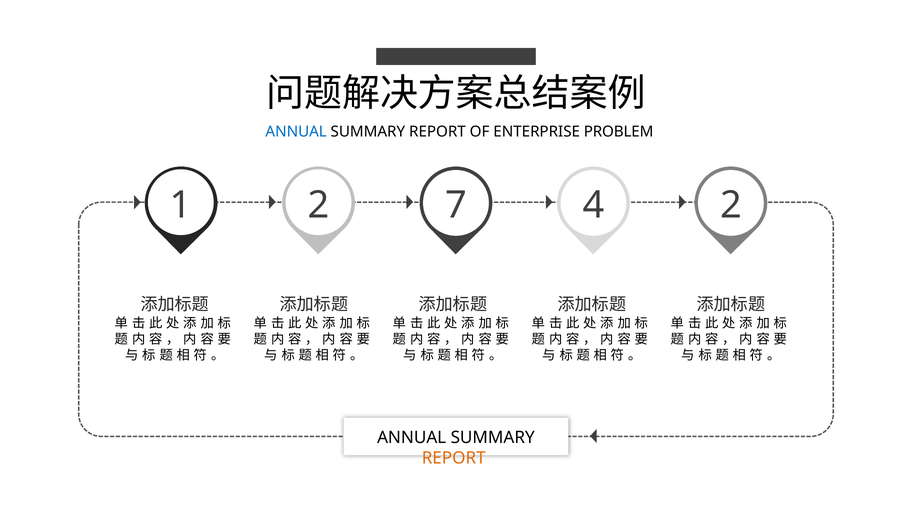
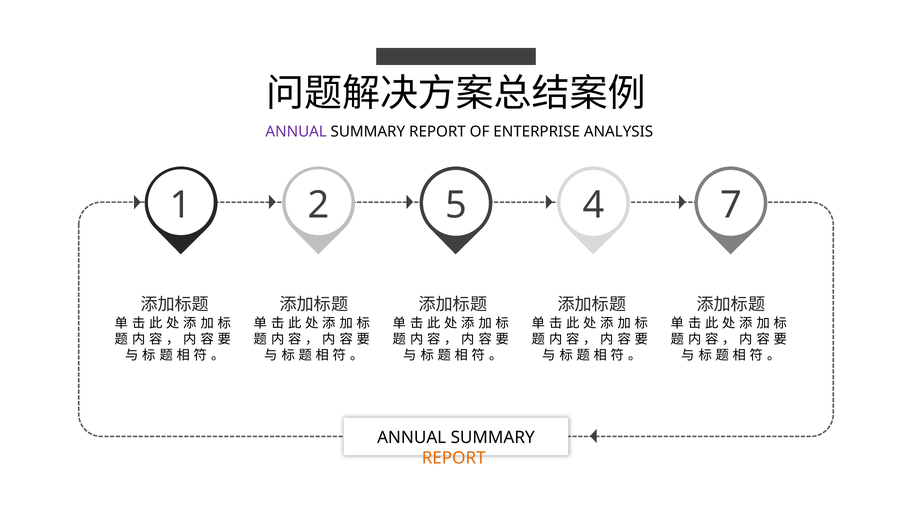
ANNUAL colour: blue -> purple (296, 131)
PROBLEM: PROBLEM -> ANALYSIS (619, 131)
7: 7 -> 5 (456, 205)
4 2: 2 -> 7 (731, 205)
